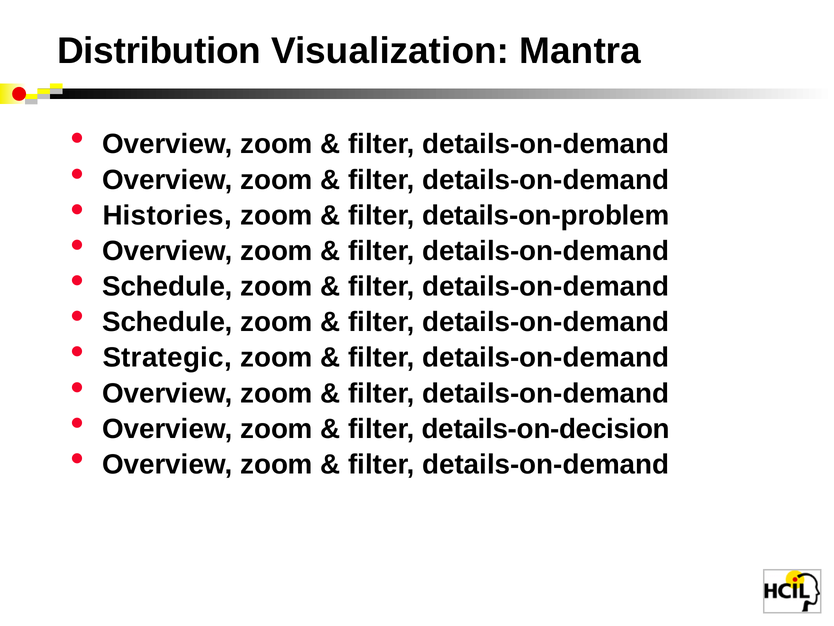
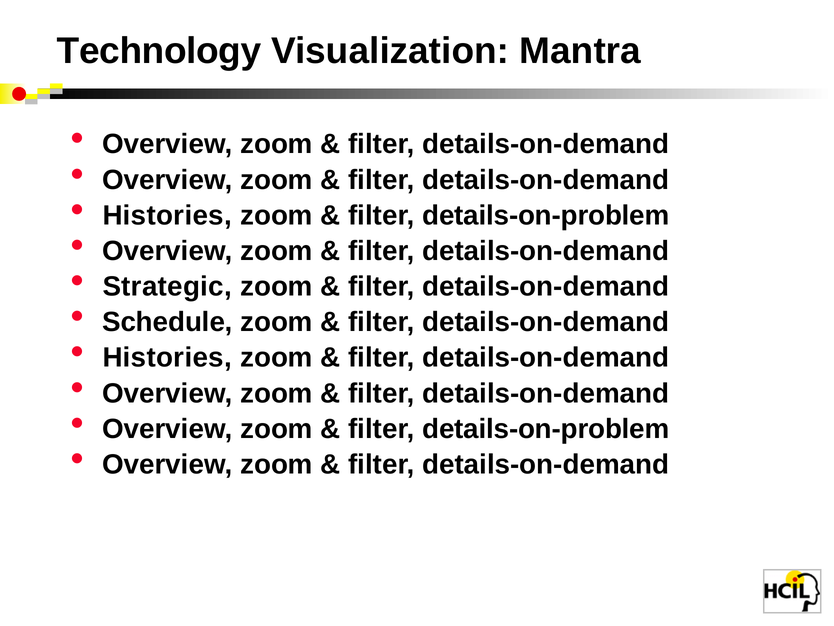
Distribution: Distribution -> Technology (159, 51)
Schedule: Schedule -> Strategic (167, 286)
Strategic: Strategic -> Histories (167, 357)
details-on-decision: details-on-decision -> details-on-problem (546, 429)
